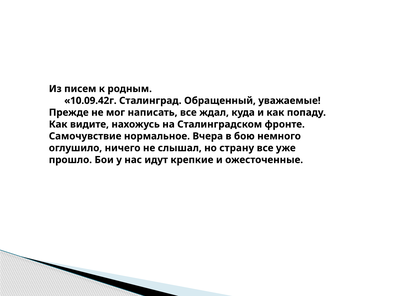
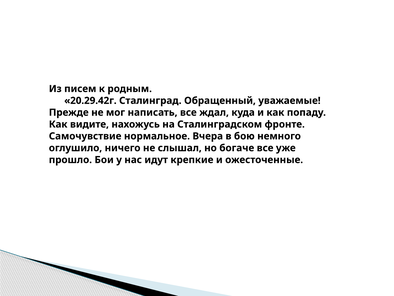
10.09.42г: 10.09.42г -> 20.29.42г (90, 100)
страну: страну -> богаче (237, 148)
